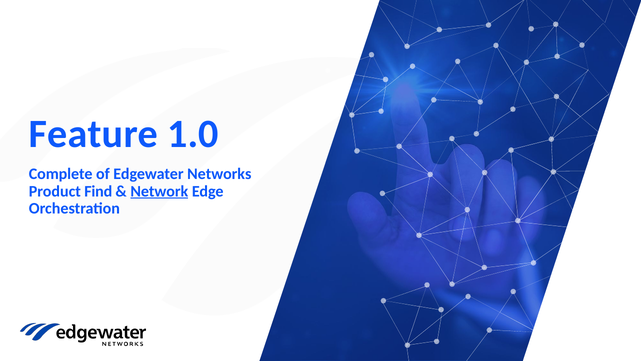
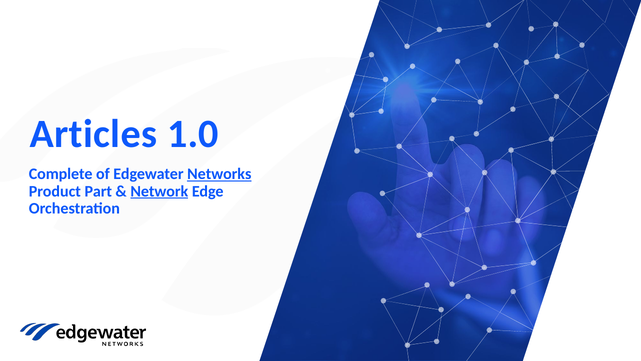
Feature: Feature -> Articles (93, 134)
Networks underline: none -> present (219, 174)
Find: Find -> Part (98, 191)
